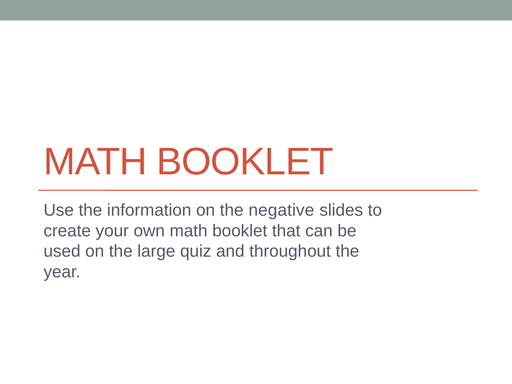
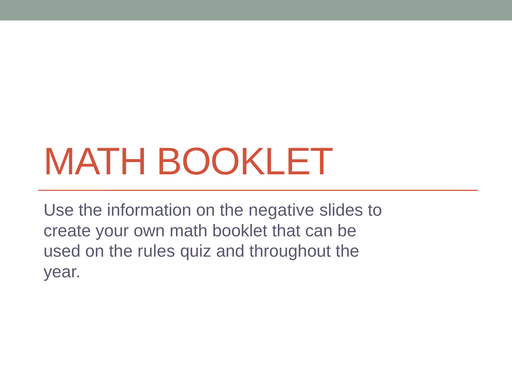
large: large -> rules (156, 251)
